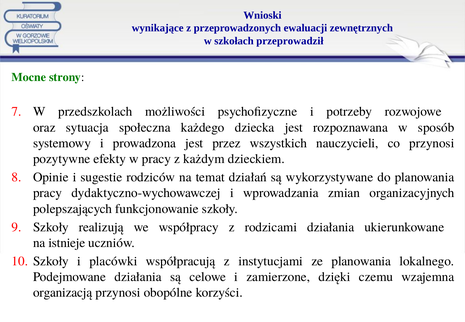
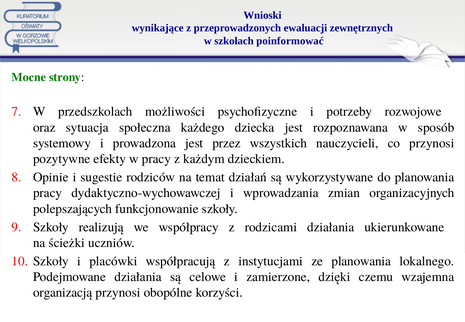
przeprowadził: przeprowadził -> poinformować (290, 41)
istnieje: istnieje -> ścieżki (67, 243)
